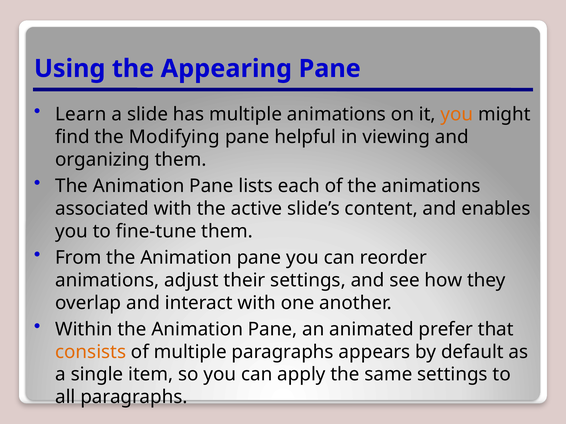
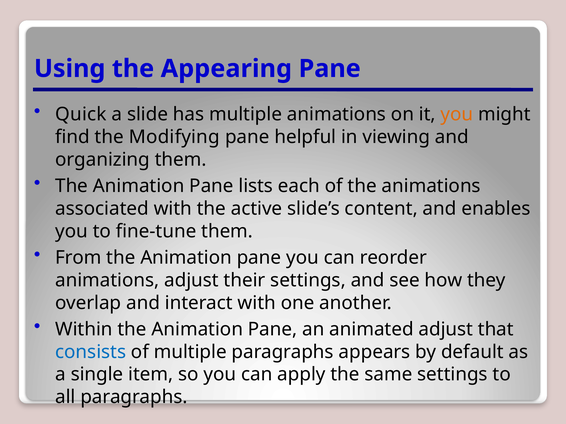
Learn: Learn -> Quick (81, 115)
animated prefer: prefer -> adjust (446, 330)
consists colour: orange -> blue (91, 352)
